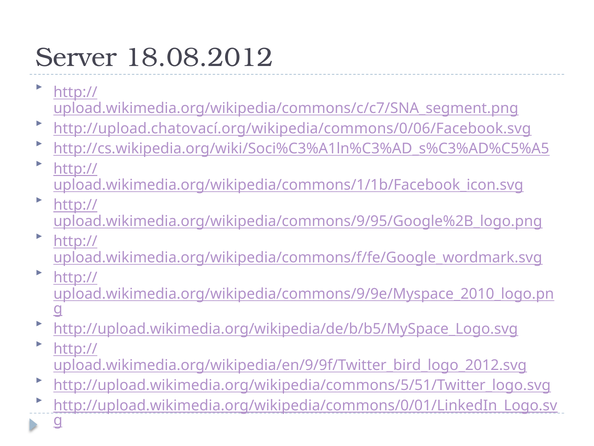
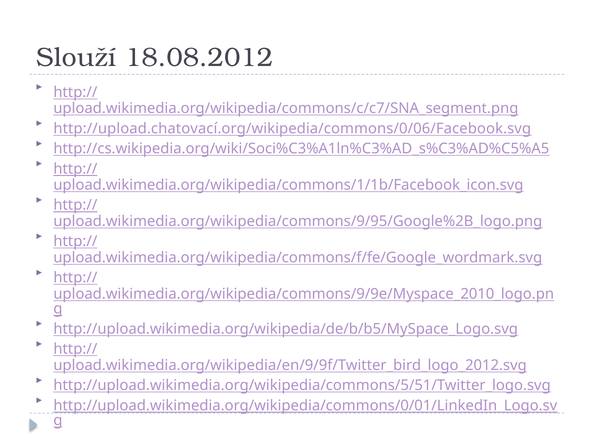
Server: Server -> Slouží (76, 57)
